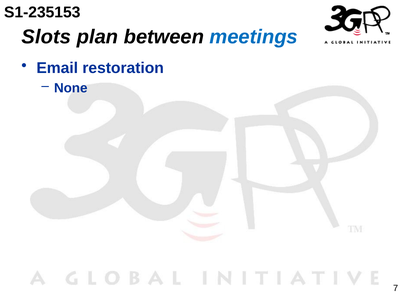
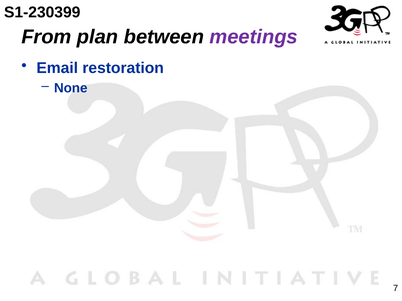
S1-235153: S1-235153 -> S1-230399 (42, 12)
Slots: Slots -> From (46, 37)
meetings colour: blue -> purple (254, 37)
